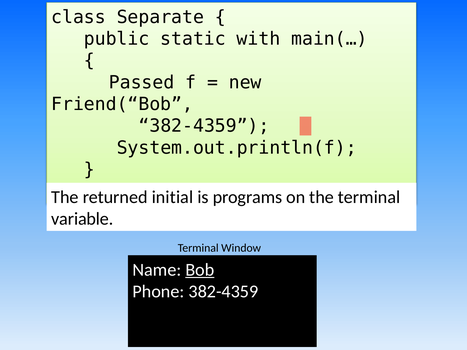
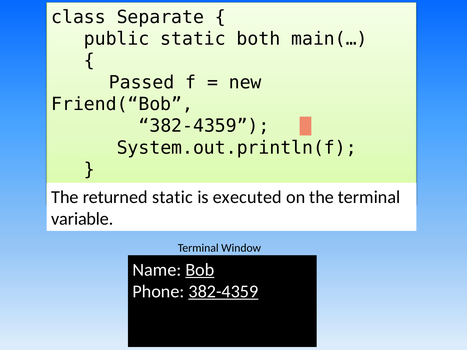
with: with -> both (258, 39)
returned initial: initial -> static (172, 197)
programs: programs -> executed (247, 197)
382-4359 underline: none -> present (223, 292)
